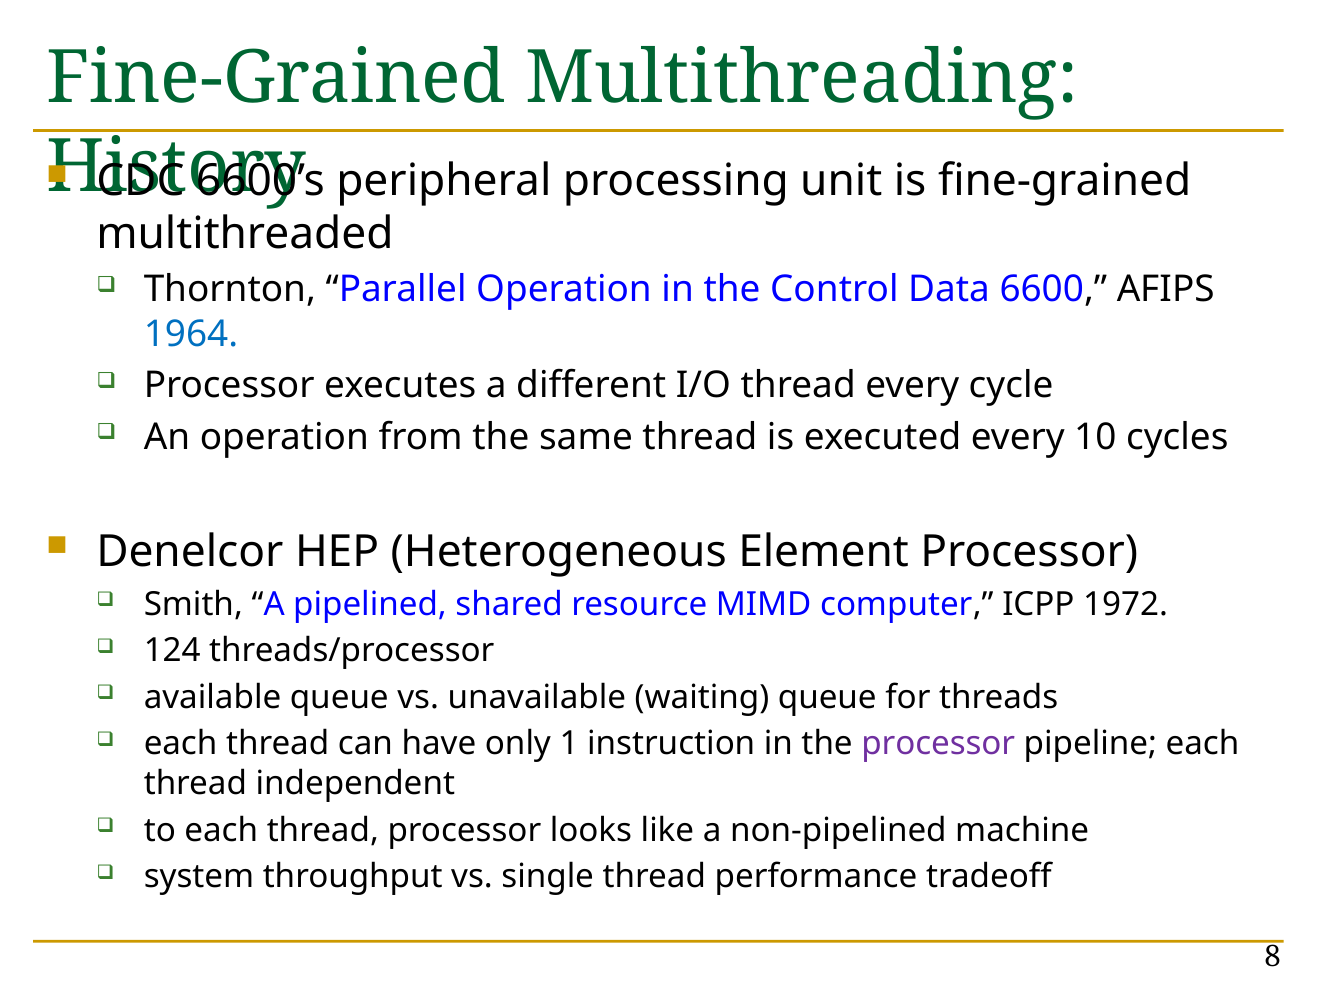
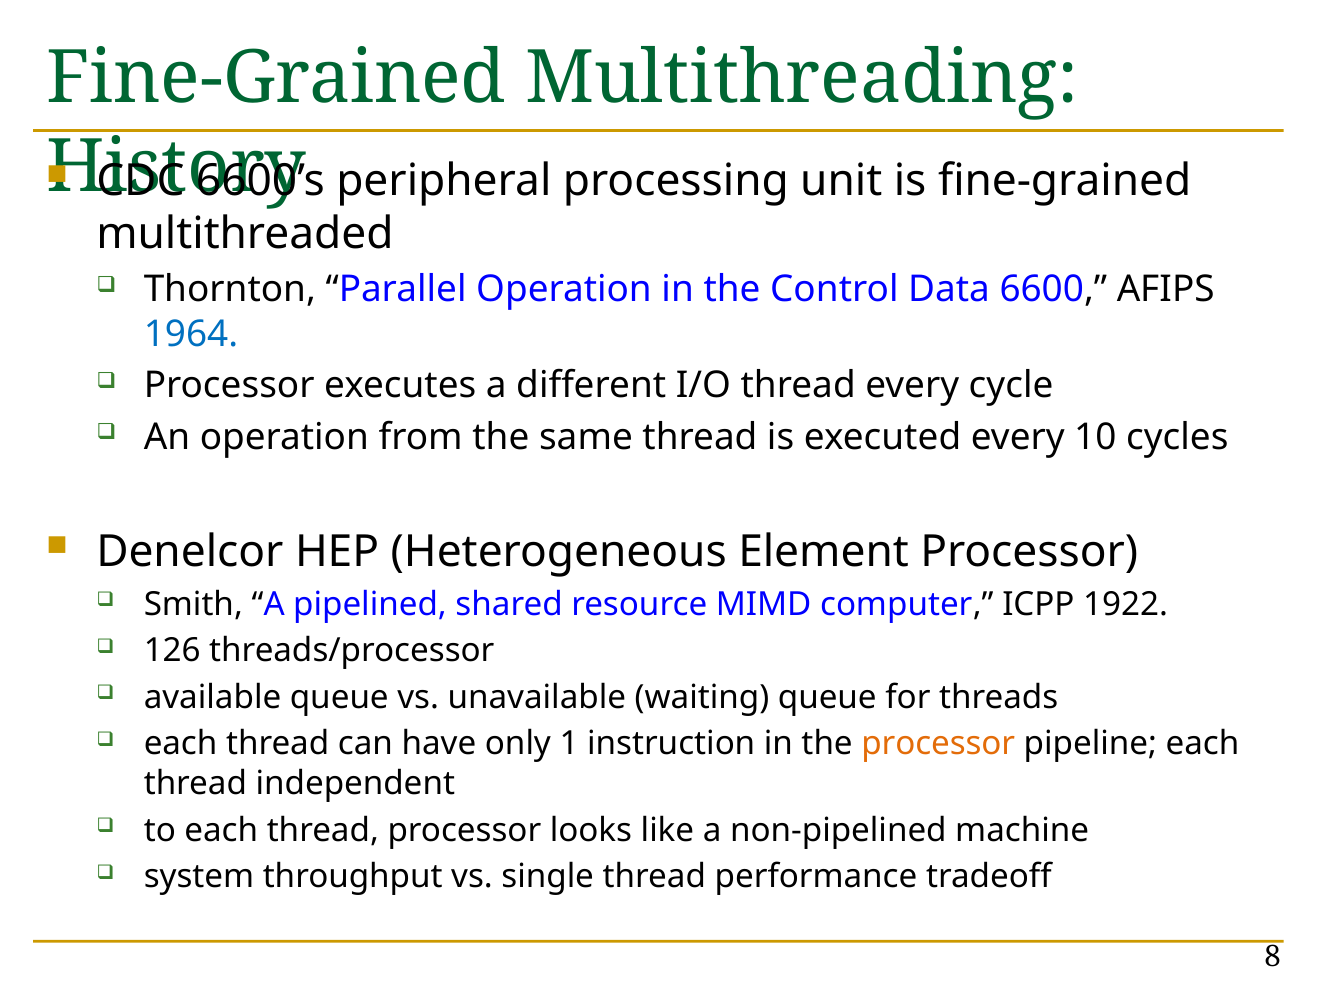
1972: 1972 -> 1922 (1126, 605)
124: 124 -> 126 (172, 651)
processor colour: purple -> orange (938, 744)
